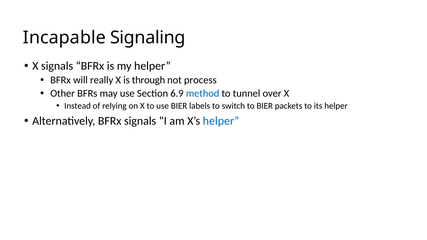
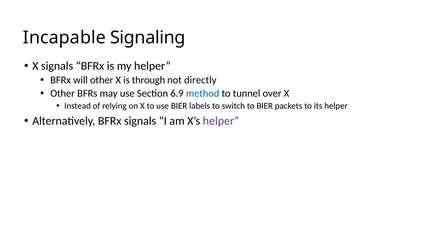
will really: really -> other (102, 80)
process: process -> directly (200, 80)
helper colour: blue -> purple (221, 121)
